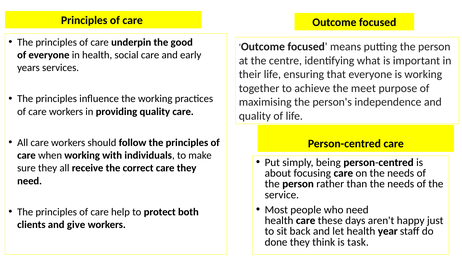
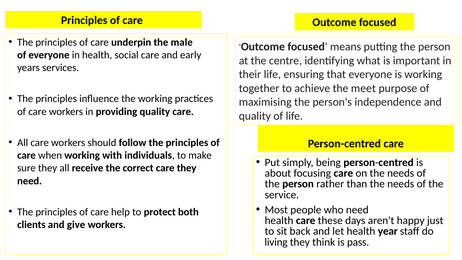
good: good -> male (182, 42)
done: done -> living (276, 242)
task: task -> pass (358, 242)
